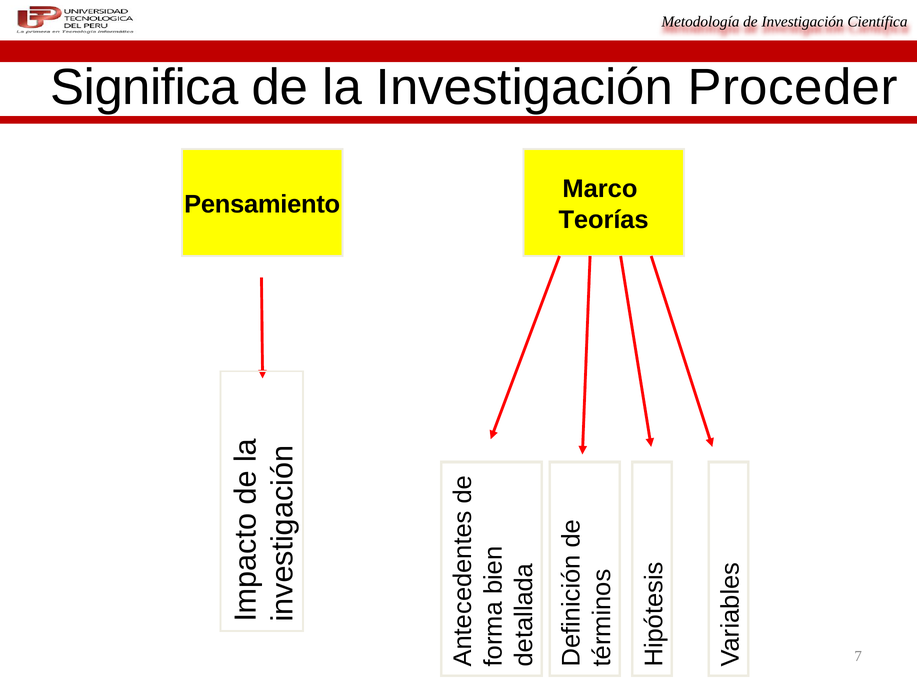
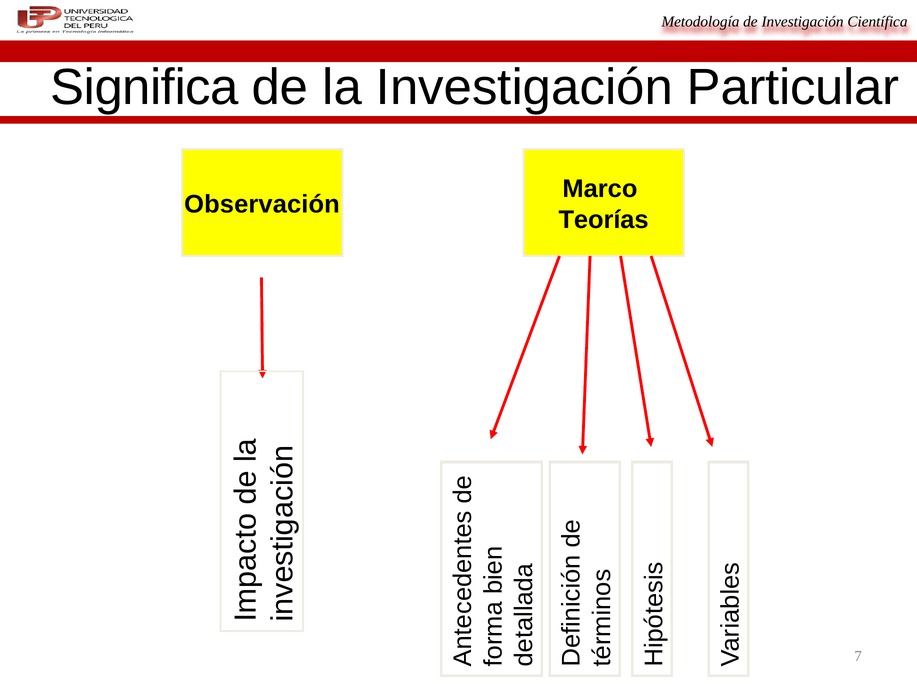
Proceder: Proceder -> Particular (793, 88)
Pensamiento: Pensamiento -> Observación (262, 205)
